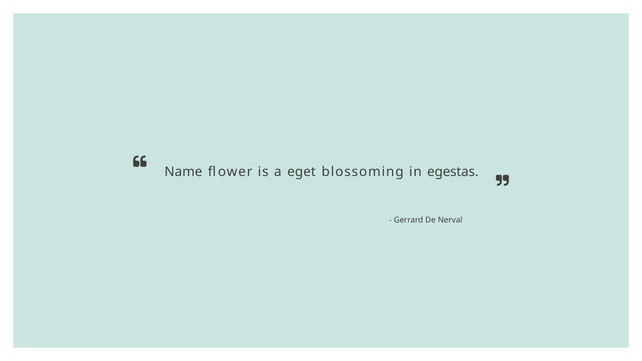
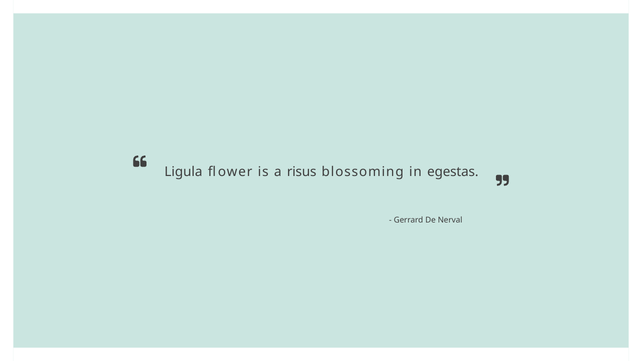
Name: Name -> Ligula (183, 172)
eget: eget -> risus (302, 172)
